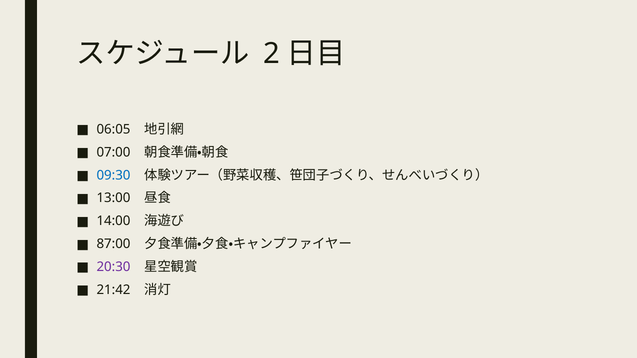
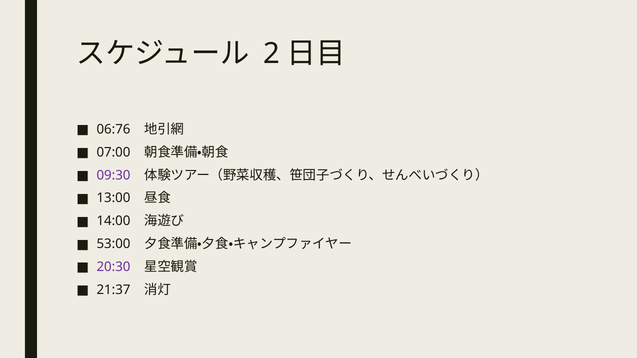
06:05: 06:05 -> 06:76 (113, 129)
09:30 colour: blue -> purple (113, 175)
87:00: 87:00 -> 53:00 (113, 244)
21:42: 21:42 -> 21:37 (113, 290)
